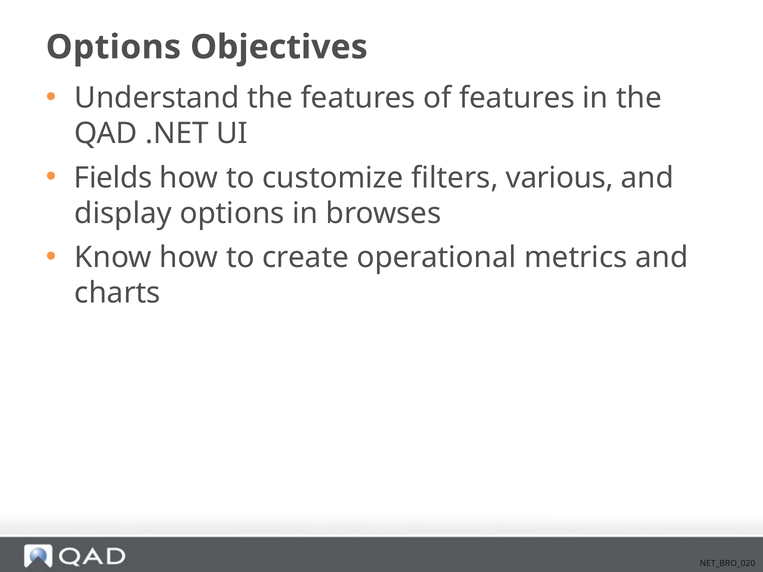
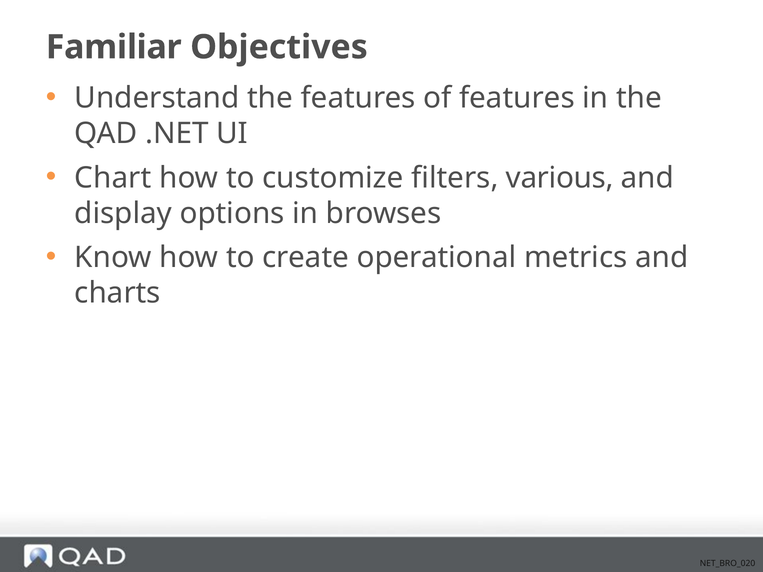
Options: Options -> Familiar (114, 47)
Fields: Fields -> Chart (113, 178)
